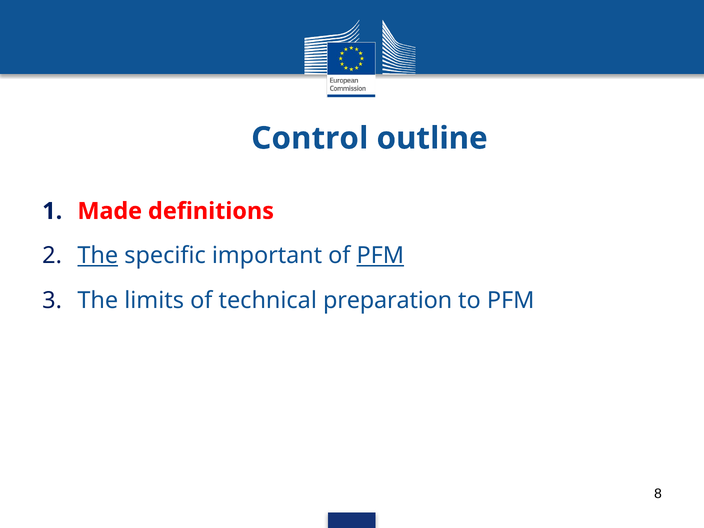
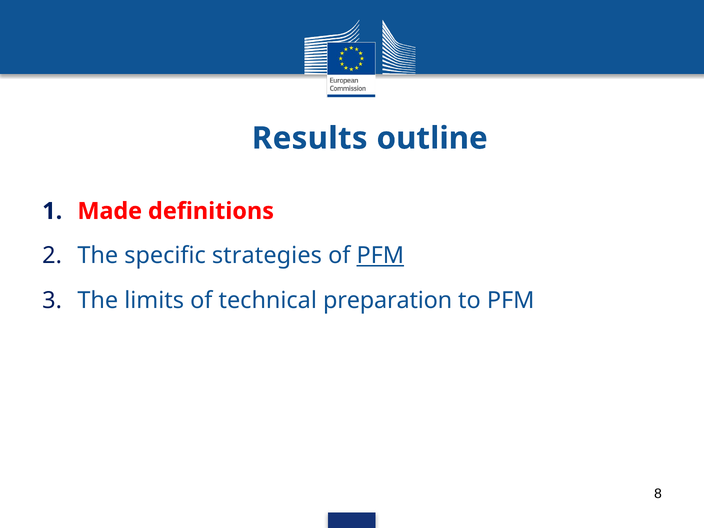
Control: Control -> Results (310, 138)
The underline: present -> none (98, 256)
important: important -> strategies (267, 256)
